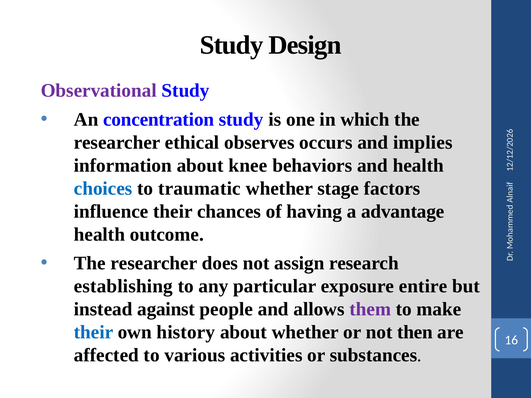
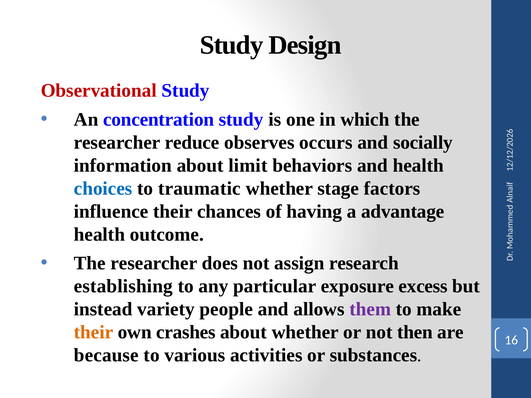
Observational colour: purple -> red (99, 91)
ethical: ethical -> reduce (192, 143)
implies: implies -> socially (423, 143)
knee: knee -> limit (248, 166)
entire: entire -> excess (423, 286)
against: against -> variety (166, 309)
their colour: blue -> orange (94, 332)
history: history -> crashes (186, 332)
affected: affected -> because (106, 355)
